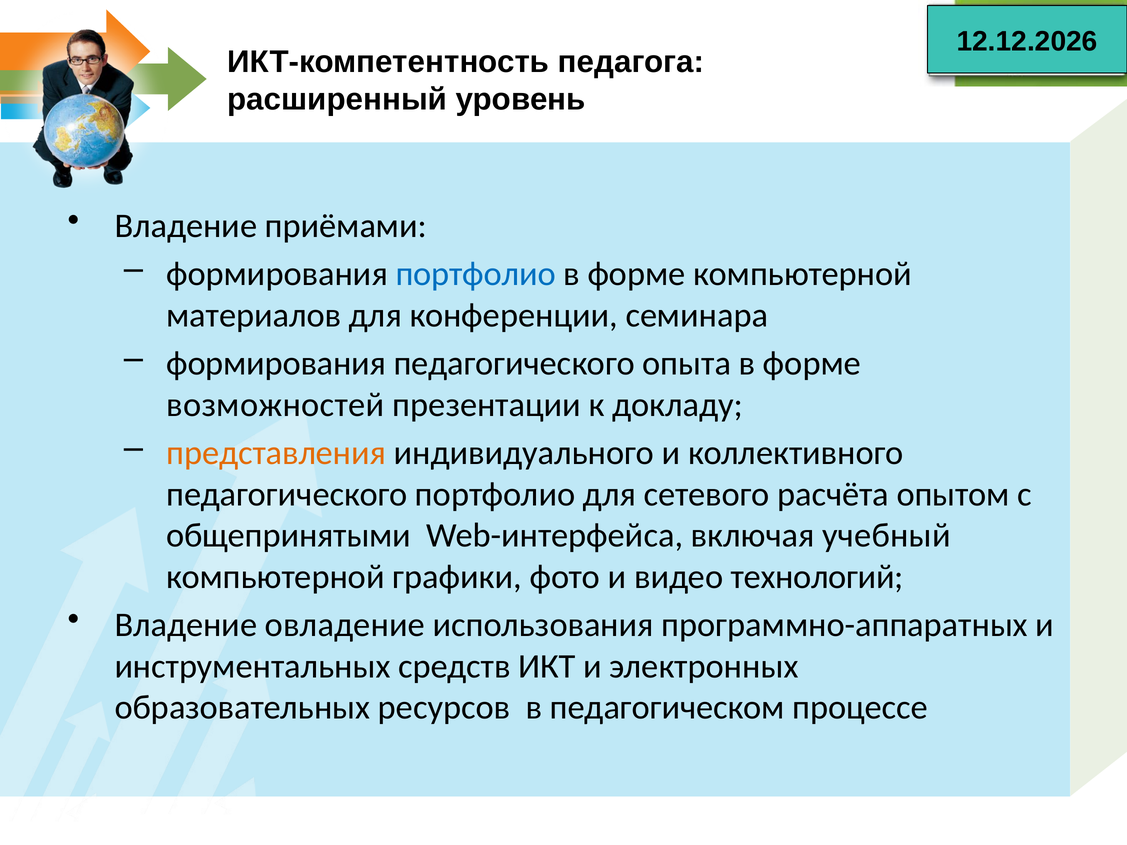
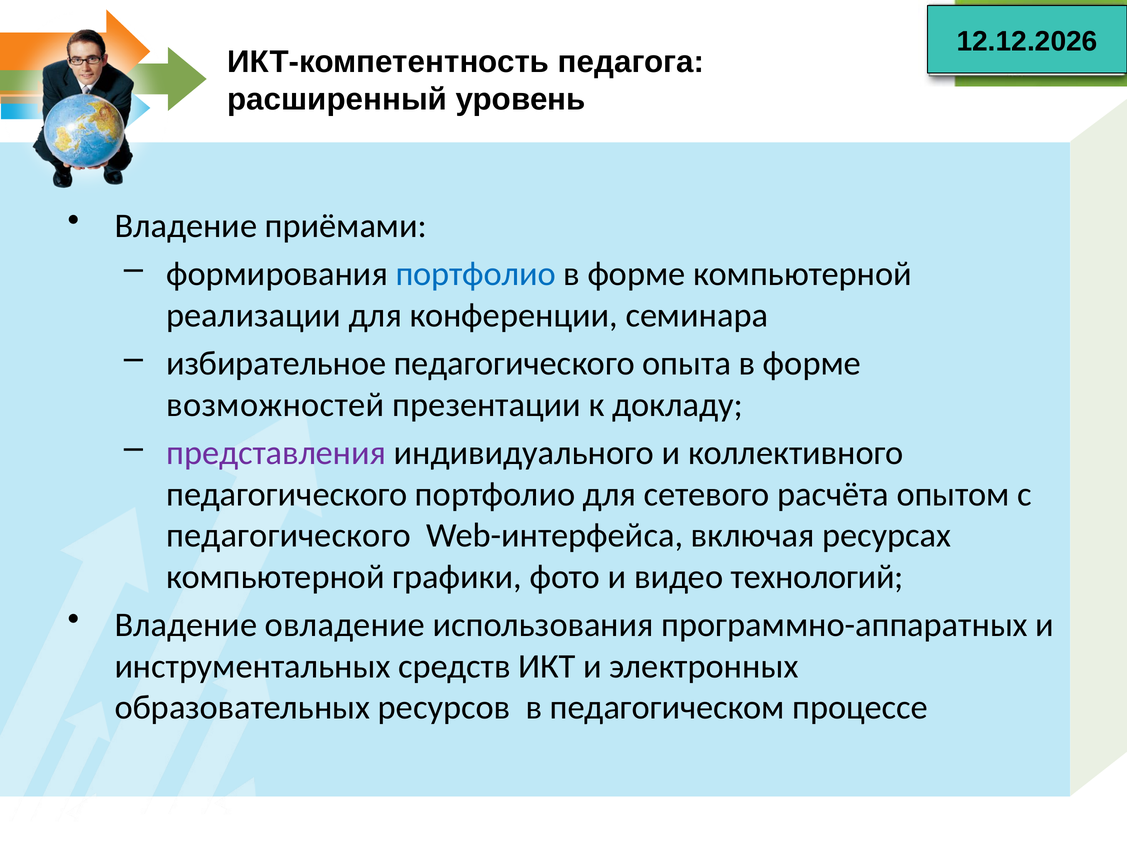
материалов: материалов -> реализации (254, 315)
формирования: формирования -> избирательное (276, 364)
представления colour: orange -> purple (276, 453)
общепринятыми: общепринятыми -> педагогического (288, 536)
учебный: учебный -> ресурсах (886, 536)
